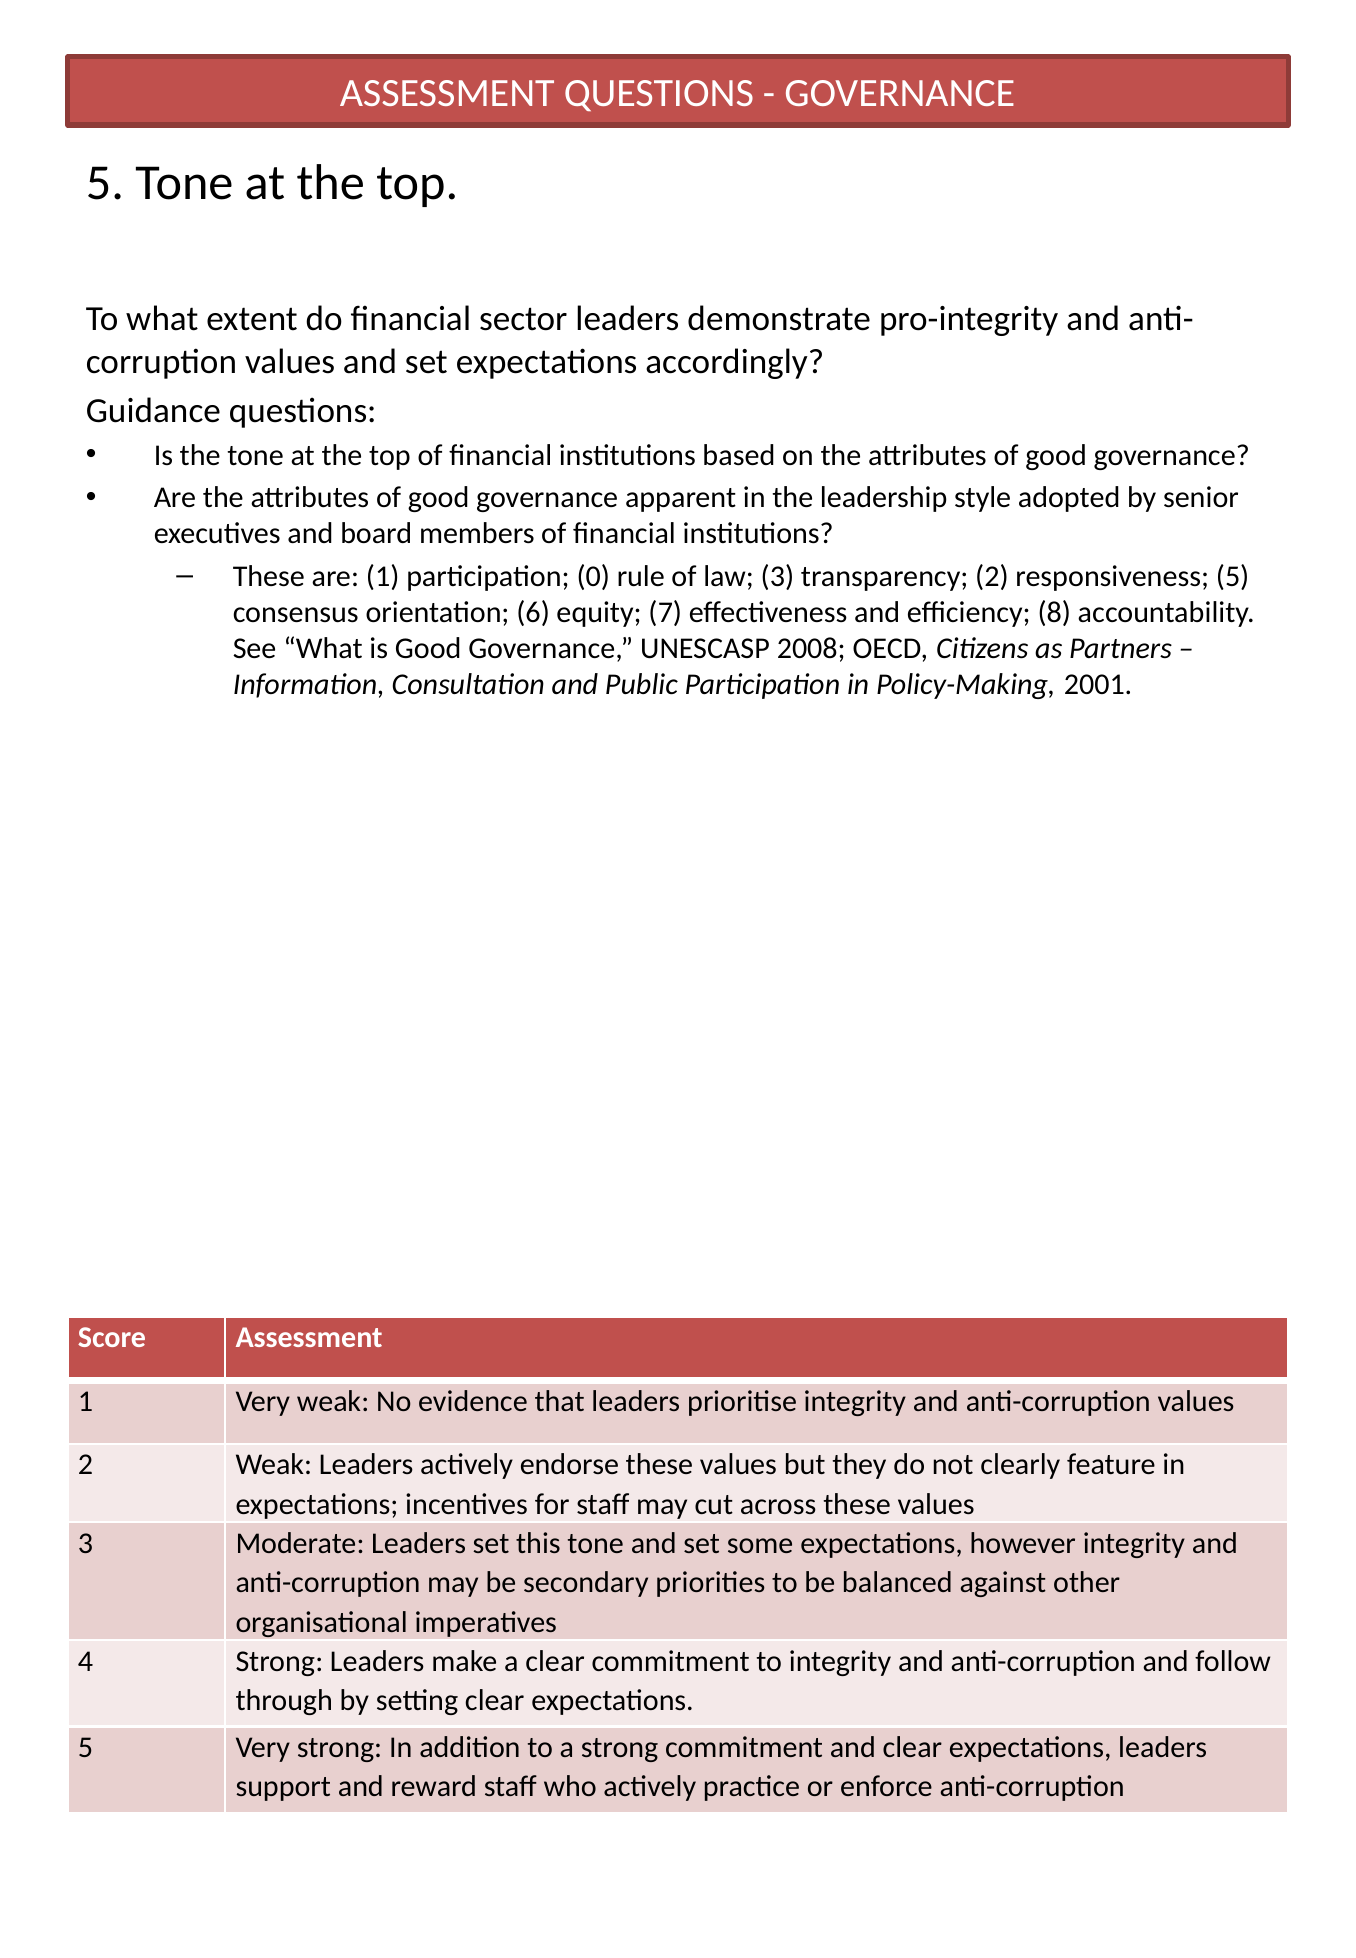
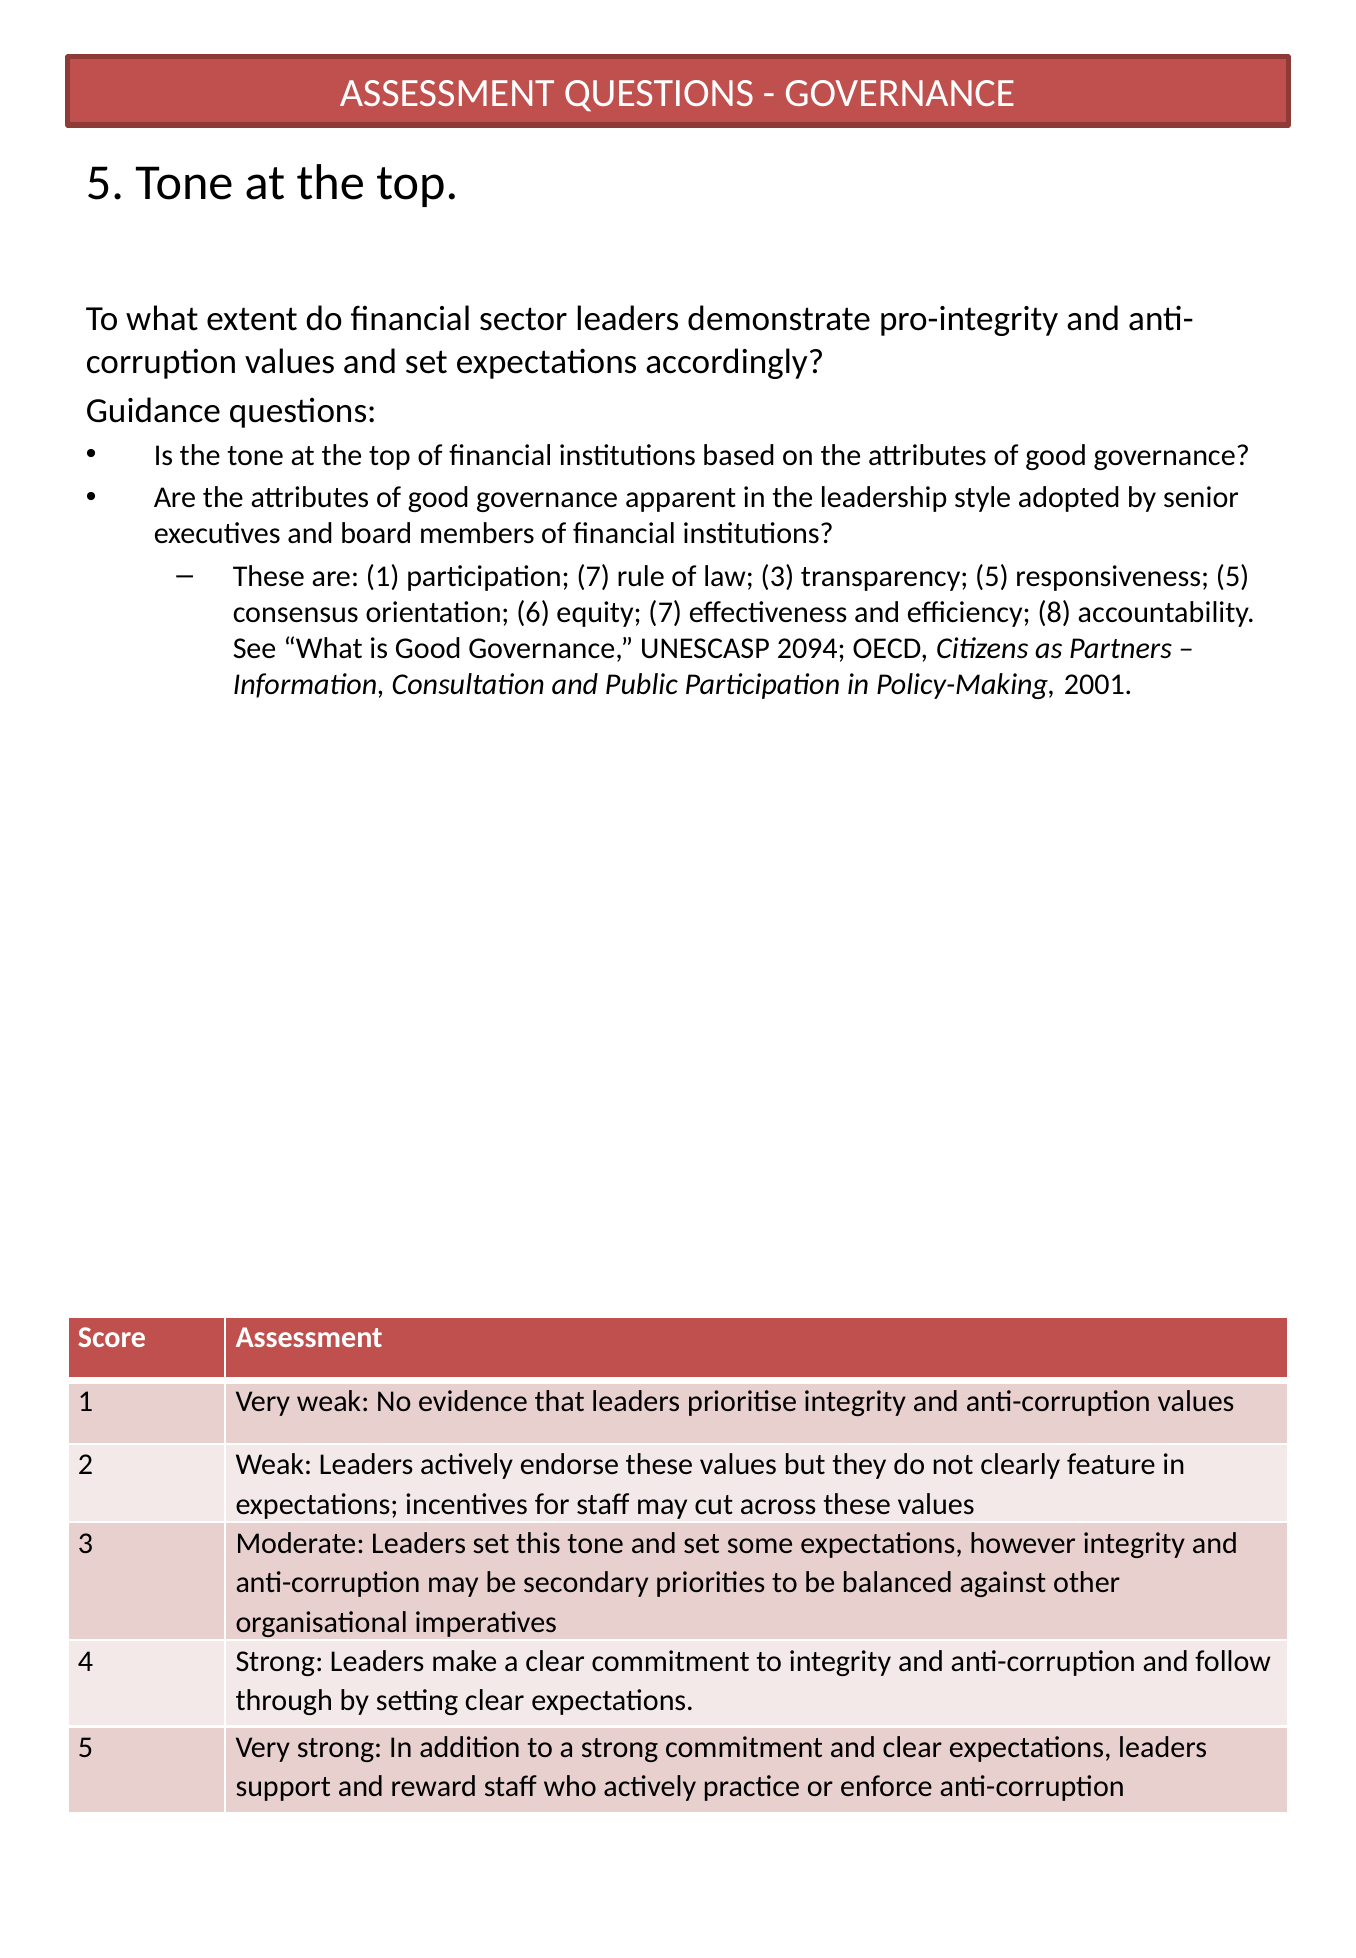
participation 0: 0 -> 7 (593, 576)
transparency 2: 2 -> 5 (992, 576)
2008: 2008 -> 2094 (811, 649)
